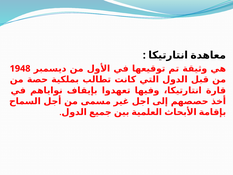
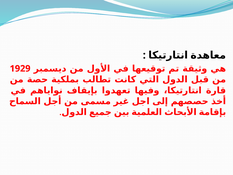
1948: 1948 -> 1929 (20, 68)
